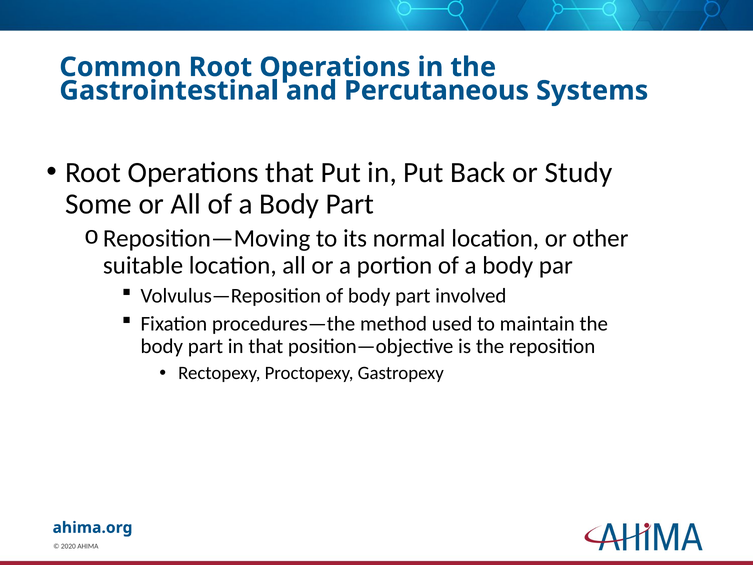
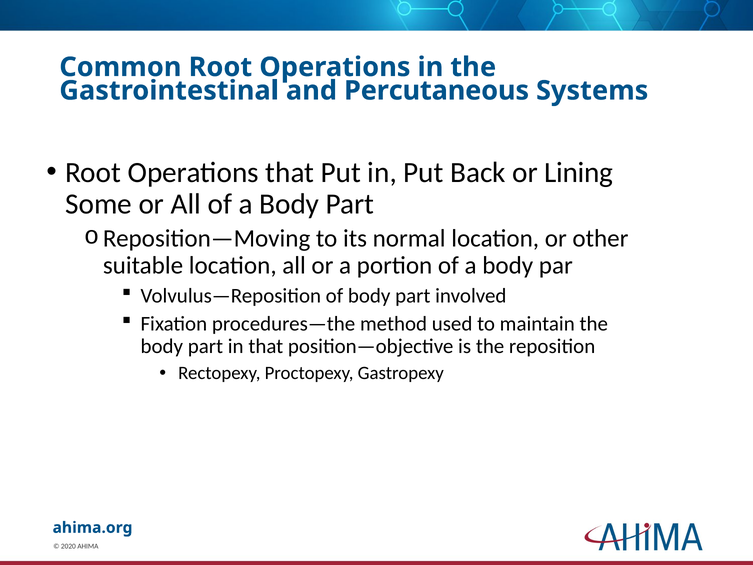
Study: Study -> Lining (579, 172)
